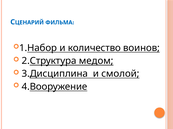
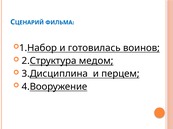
количество: количество -> готовилась (94, 48)
смолой: смолой -> перцем (120, 74)
